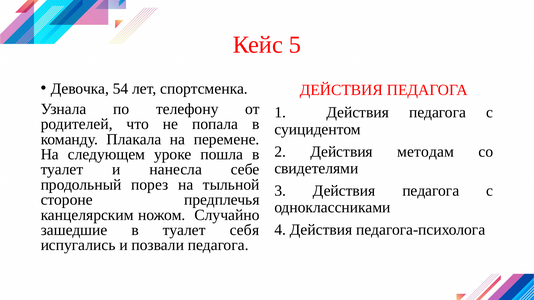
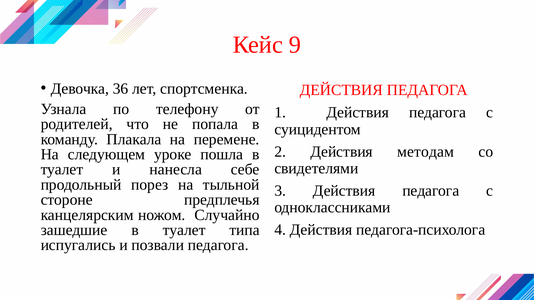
5: 5 -> 9 (295, 45)
54: 54 -> 36 (121, 89)
себя: себя -> типа (245, 230)
